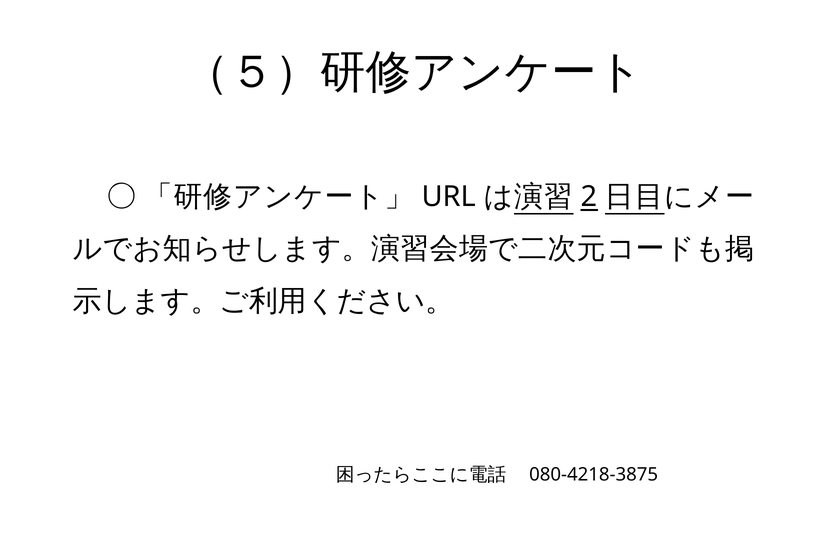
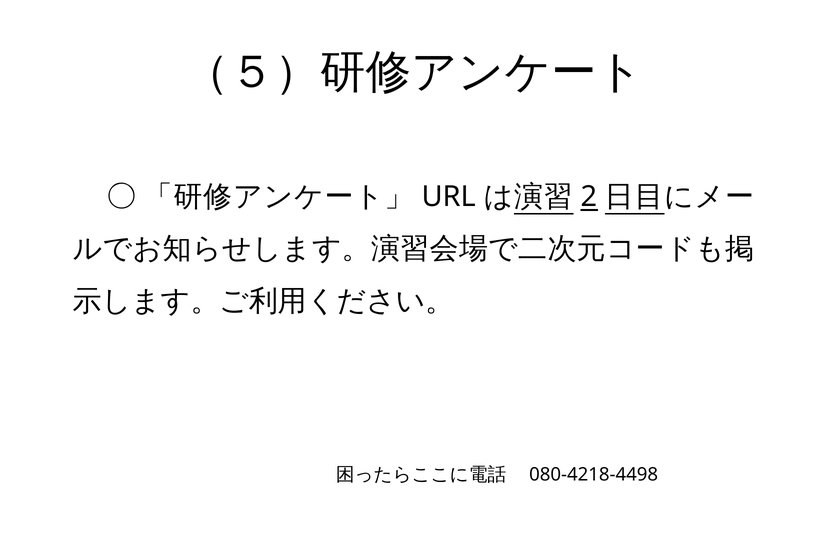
080-4218-3875: 080-4218-3875 -> 080-4218-4498 (594, 474)
